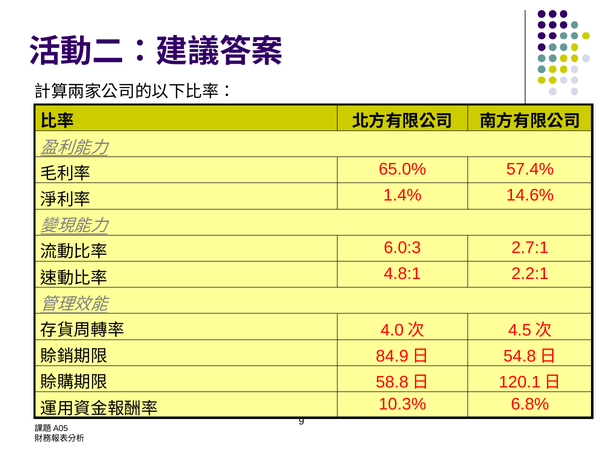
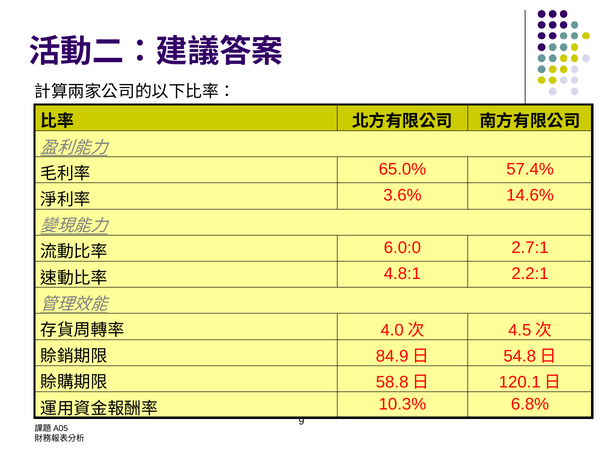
1.4%: 1.4% -> 3.6% (402, 196)
6.0:3: 6.0:3 -> 6.0:0 (402, 248)
